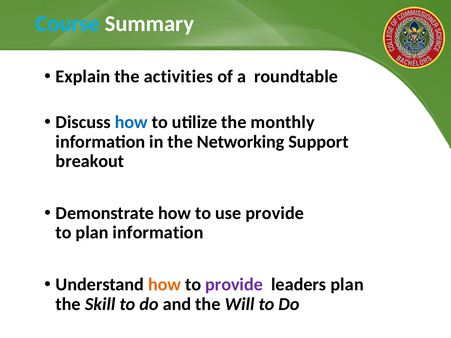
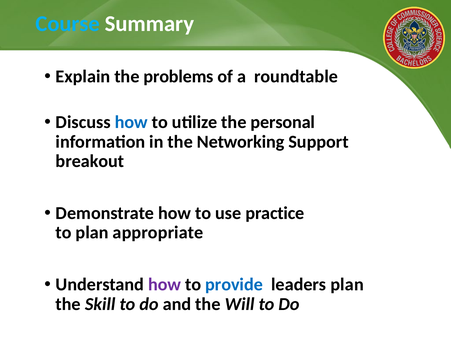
activities: activities -> problems (179, 77)
monthly: monthly -> personal (283, 122)
use provide: provide -> practice (275, 213)
plan information: information -> appropriate (158, 233)
how colour: orange -> purple (165, 285)
provide colour: purple -> blue (234, 285)
